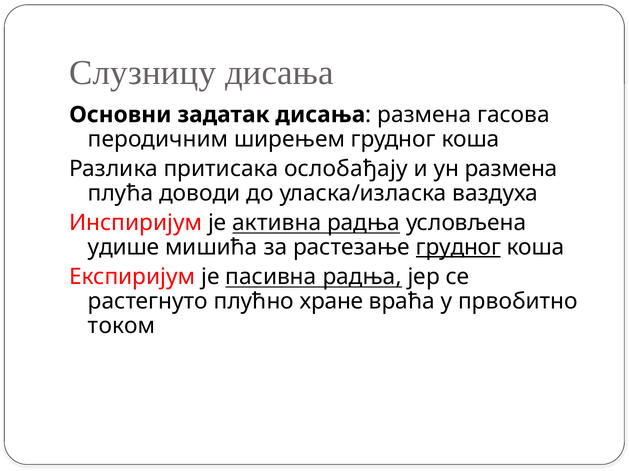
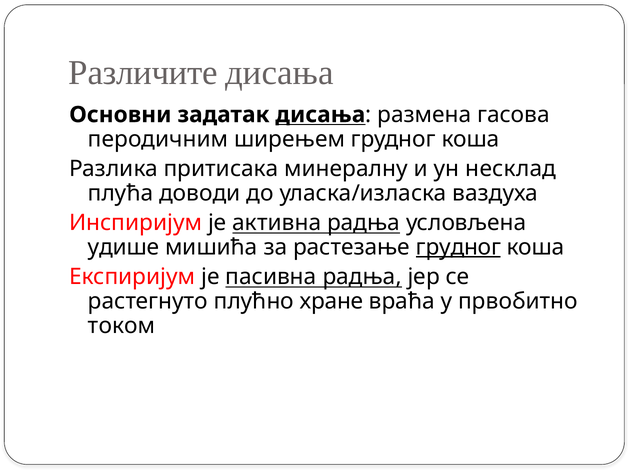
Слузницу: Слузницу -> Различите (143, 73)
дисања underline: none -> present (320, 115)
ослобађају: ослобађају -> минералну (346, 169)
ун размена: размена -> несклад (511, 169)
